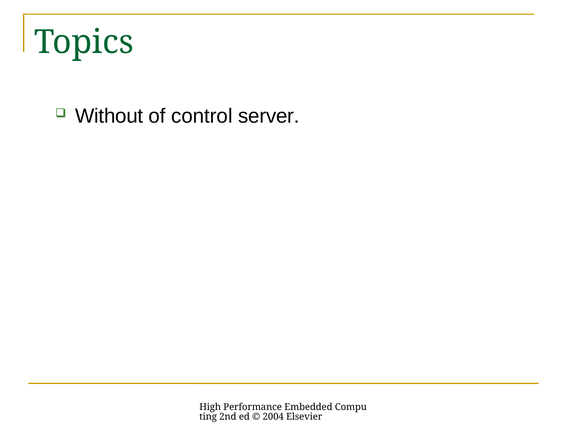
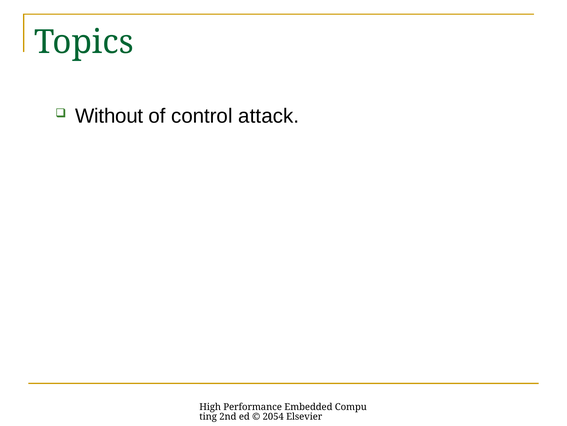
server: server -> attack (269, 116)
2004: 2004 -> 2054 (273, 416)
